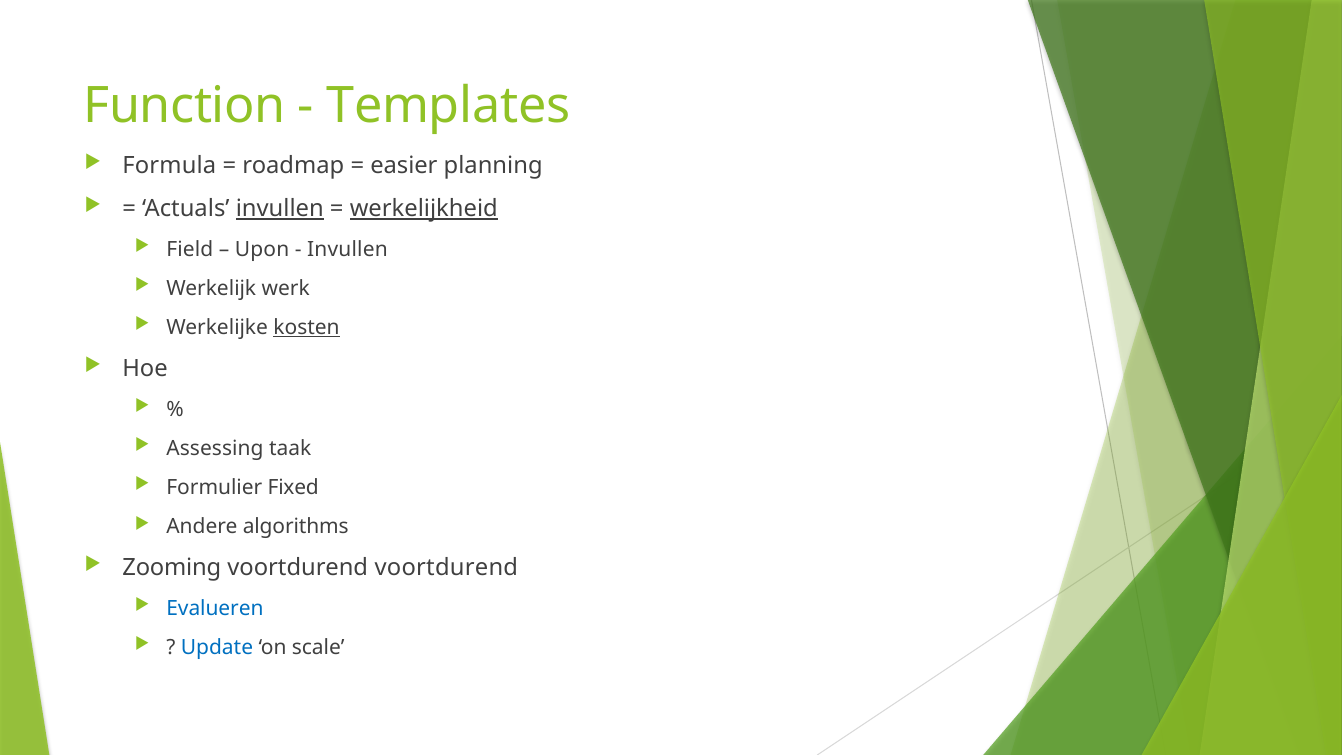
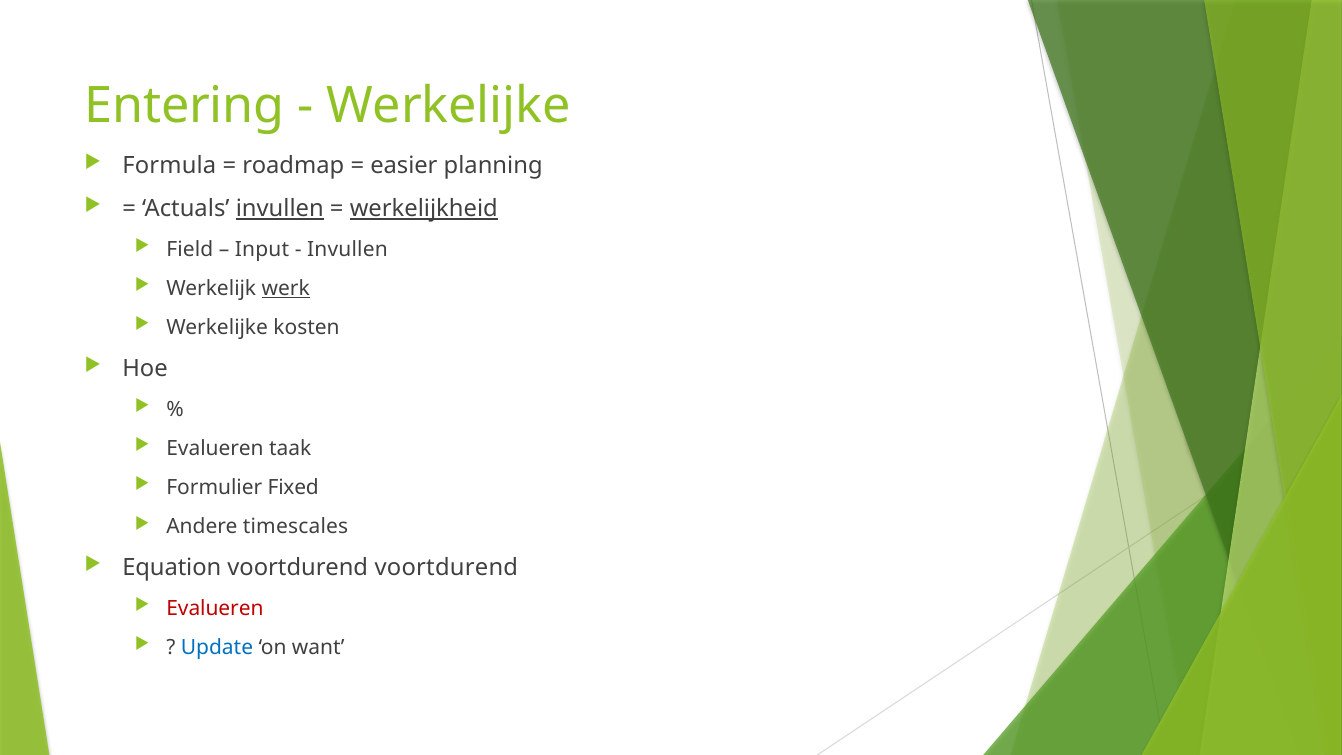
Function: Function -> Entering (184, 106)
Templates: Templates -> Werkelijke (448, 106)
Upon: Upon -> Input (262, 249)
werk underline: none -> present (286, 288)
kosten underline: present -> none (307, 327)
Assessing: Assessing -> Evalueren (215, 448)
algorithms: algorithms -> timescales (296, 527)
Zooming: Zooming -> Equation (172, 568)
Evalueren colour: blue -> red (215, 608)
scale: scale -> want (318, 647)
